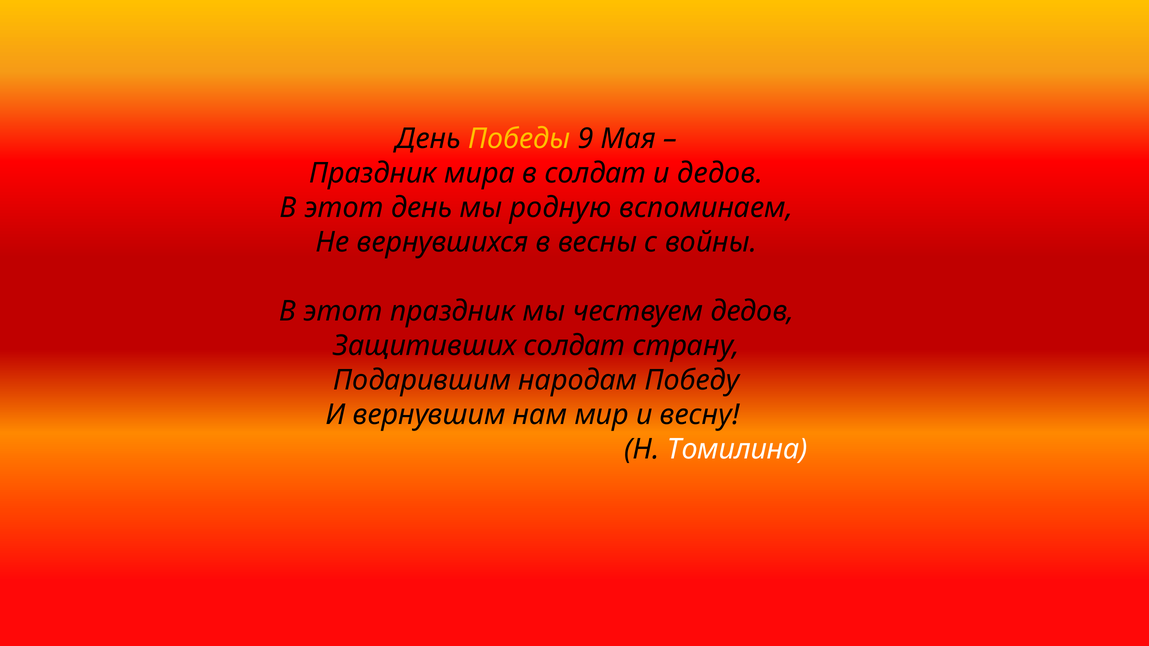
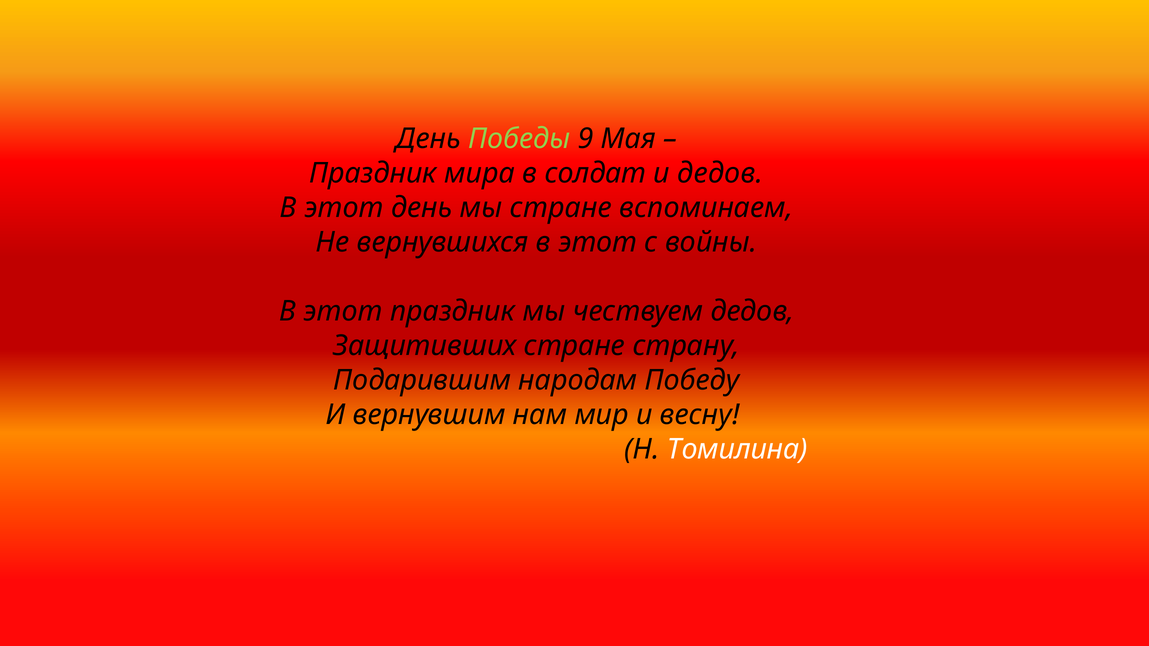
Победы colour: yellow -> light green (519, 139)
мы родную: родную -> стране (561, 208)
вернувшихся в весны: весны -> этот (598, 242)
Защитивших солдат: солдат -> стране (574, 346)
